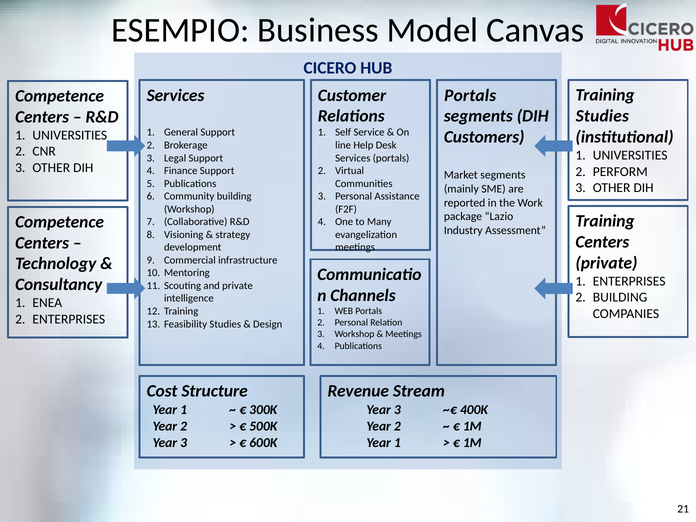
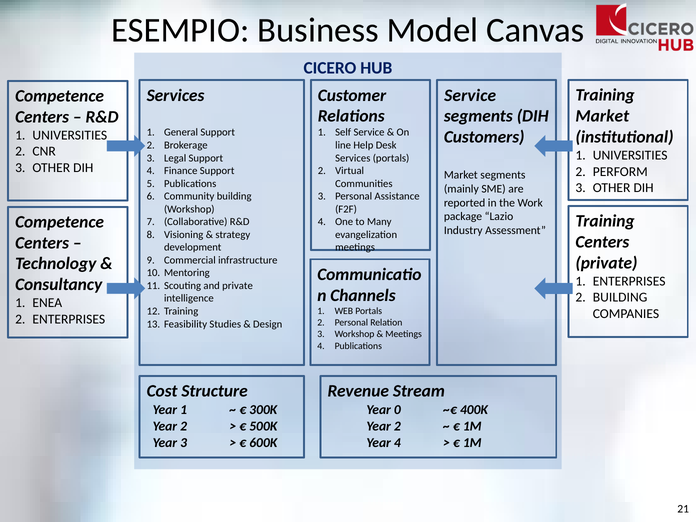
Portals: Portals -> Service (470, 95)
Studies: Studies -> Market (602, 116)
3: 3 -> 0 (397, 410)
1: 1 -> 4 (397, 443)
